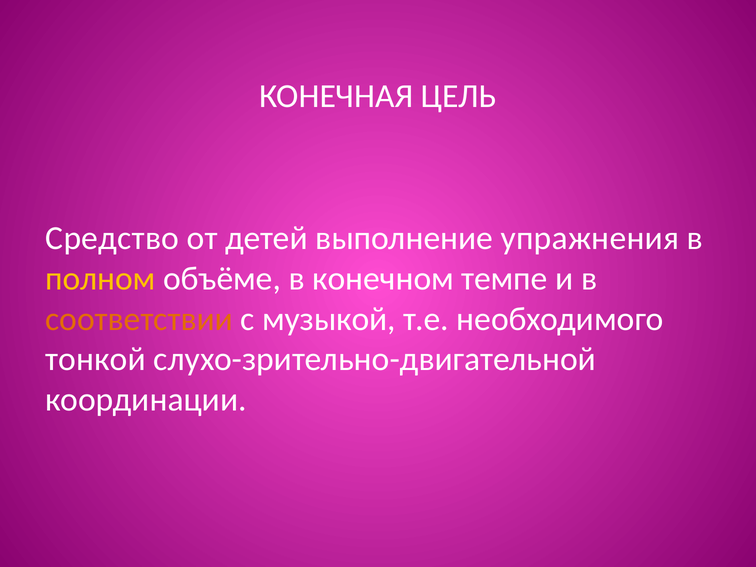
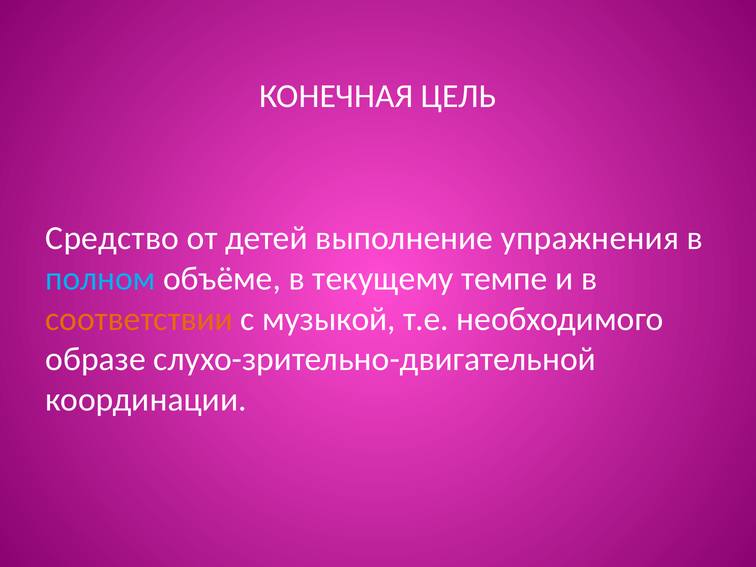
полном colour: yellow -> light blue (100, 279)
конечном: конечном -> текущему (383, 279)
тонкой: тонкой -> образе (96, 359)
